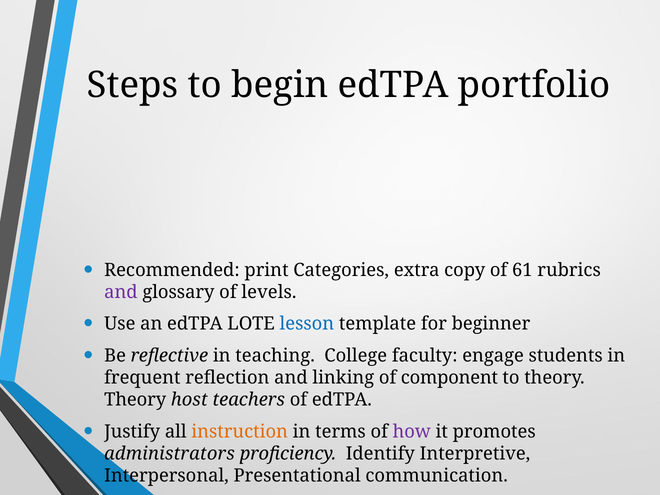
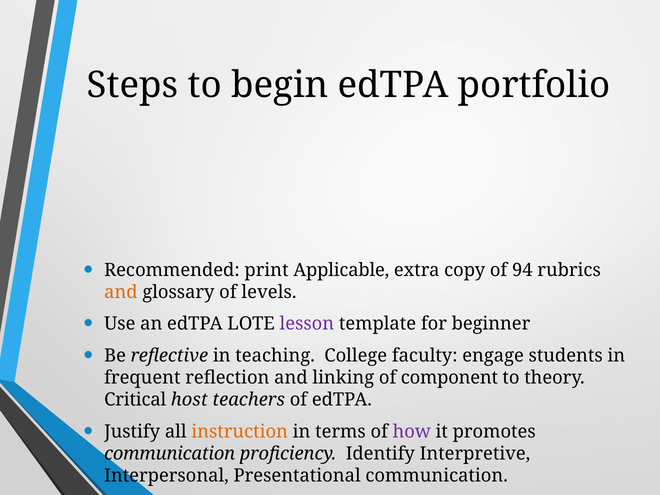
Categories: Categories -> Applicable (341, 270)
61: 61 -> 94 (522, 270)
and colour: purple -> orange (121, 292)
lesson colour: blue -> purple (307, 324)
Theory: Theory -> Critical (135, 400)
administrators: administrators -> communication (170, 454)
